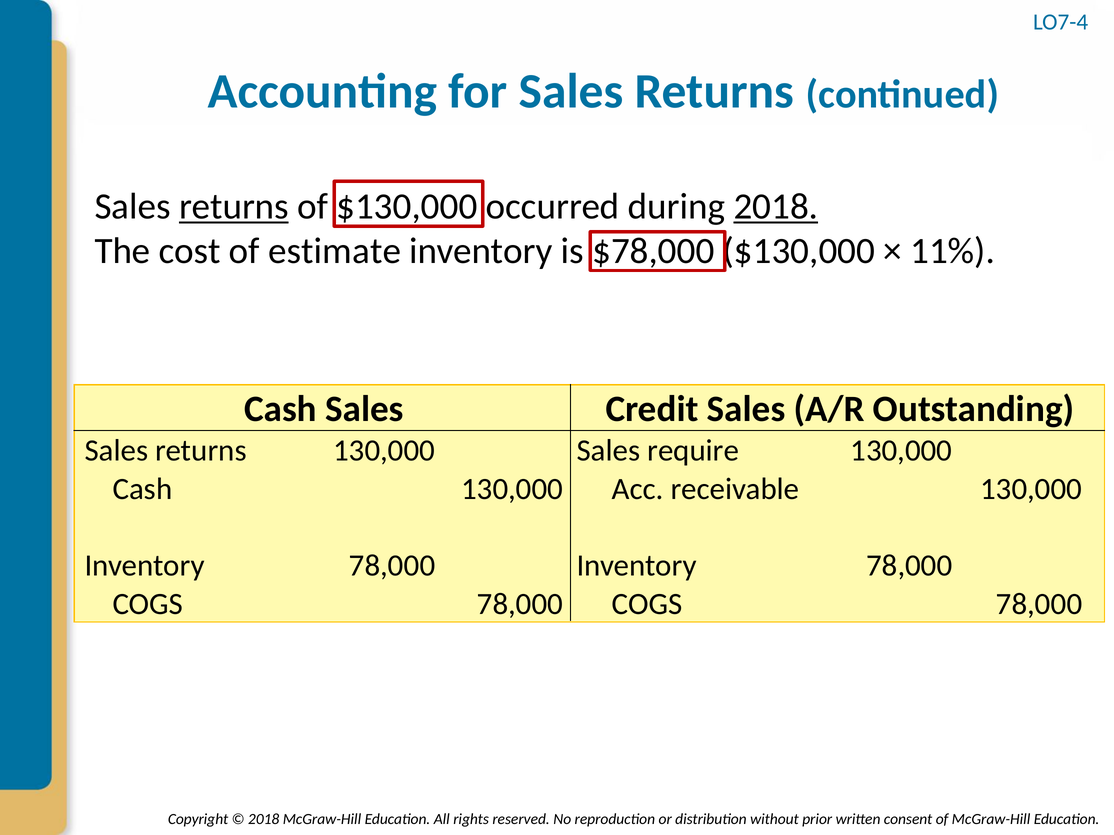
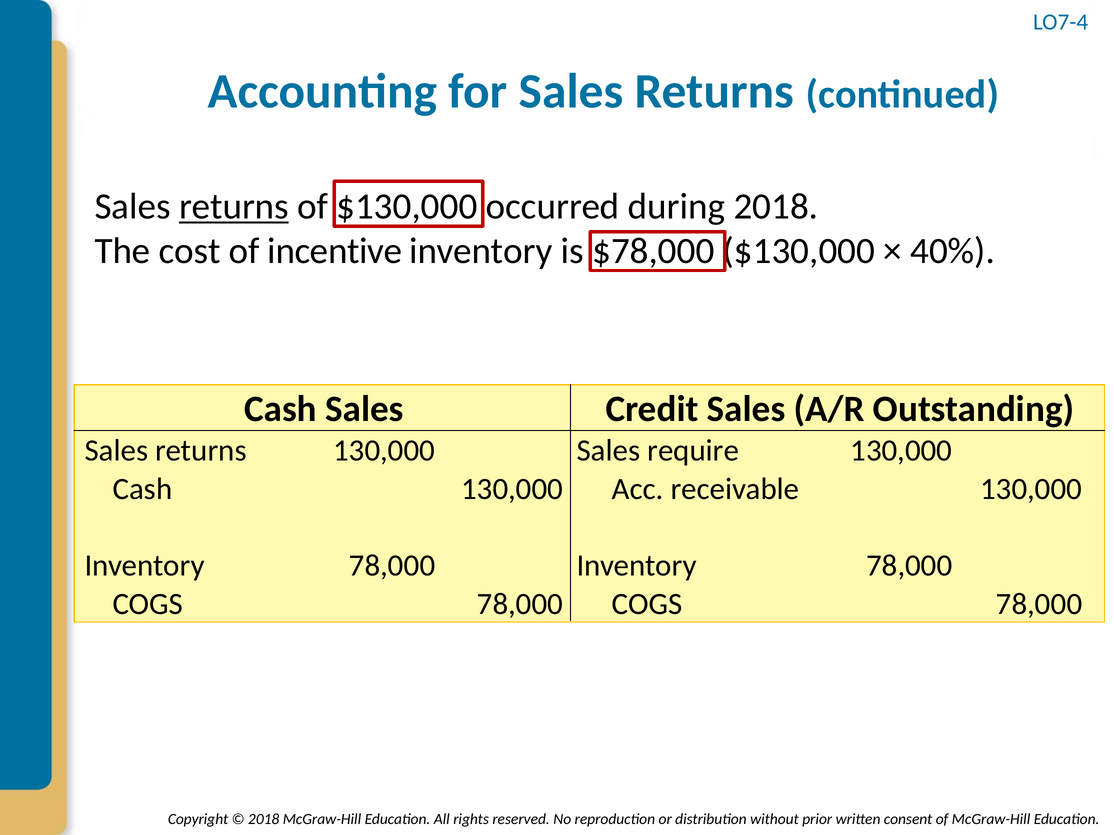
2018 underline: present -> none (776, 207)
estimate: estimate -> incentive (335, 251)
11%: 11% -> 40% (953, 251)
